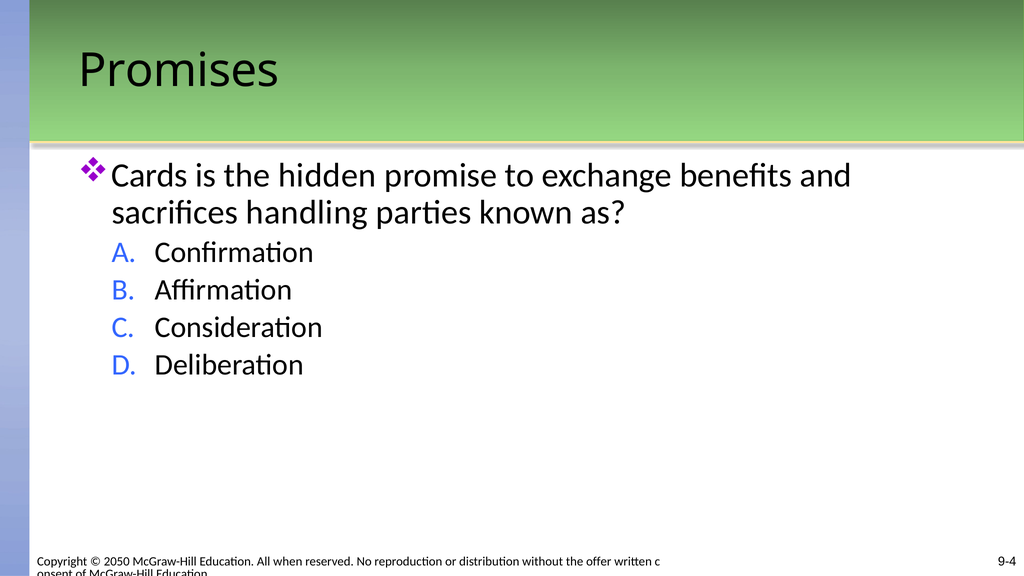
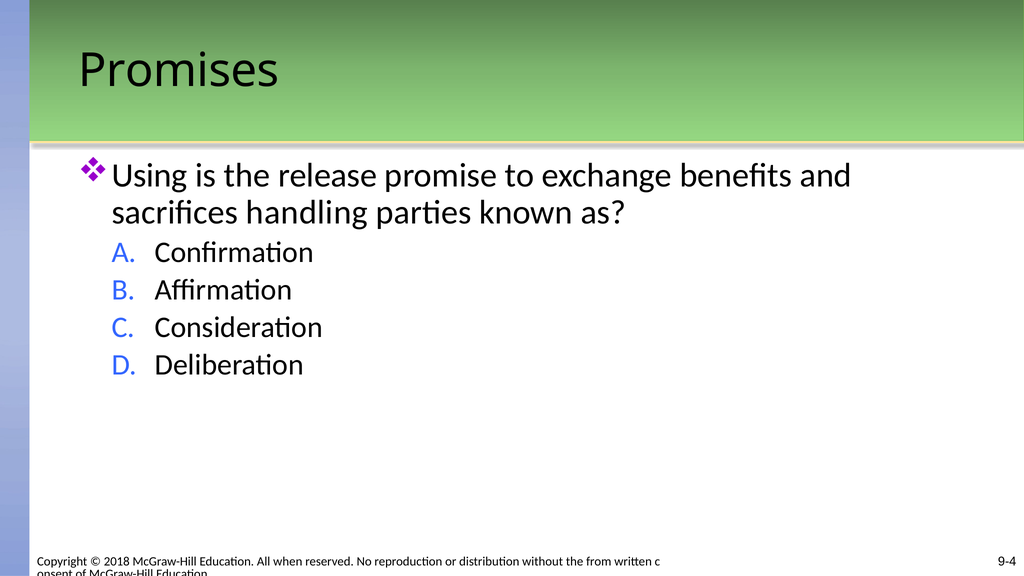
Cards: Cards -> Using (150, 175)
hidden: hidden -> release (328, 175)
2050: 2050 -> 2018 (117, 561)
offer: offer -> from (599, 561)
